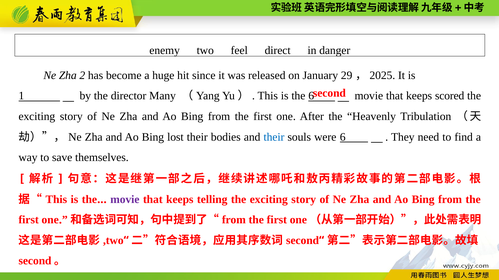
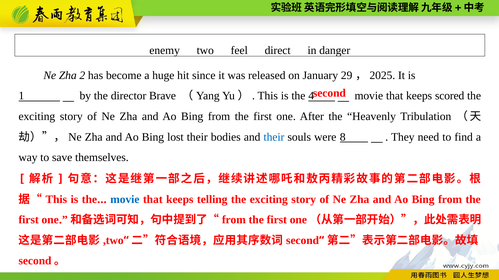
Many: Many -> Brave (163, 96)
the 6: 6 -> 4 (311, 96)
were 6: 6 -> 8 (343, 137)
movie colour: purple -> blue (125, 200)
